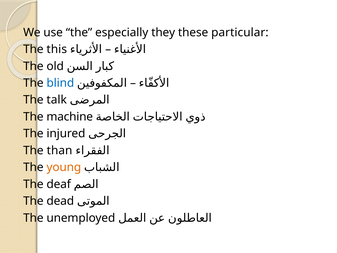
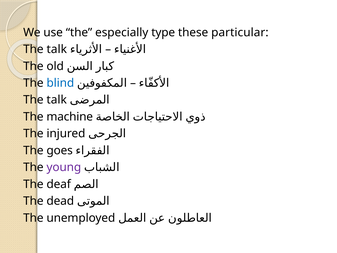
they: they -> type (163, 32)
this: this -> talk (57, 49)
than: than -> goes (60, 150)
young colour: orange -> purple (64, 167)
